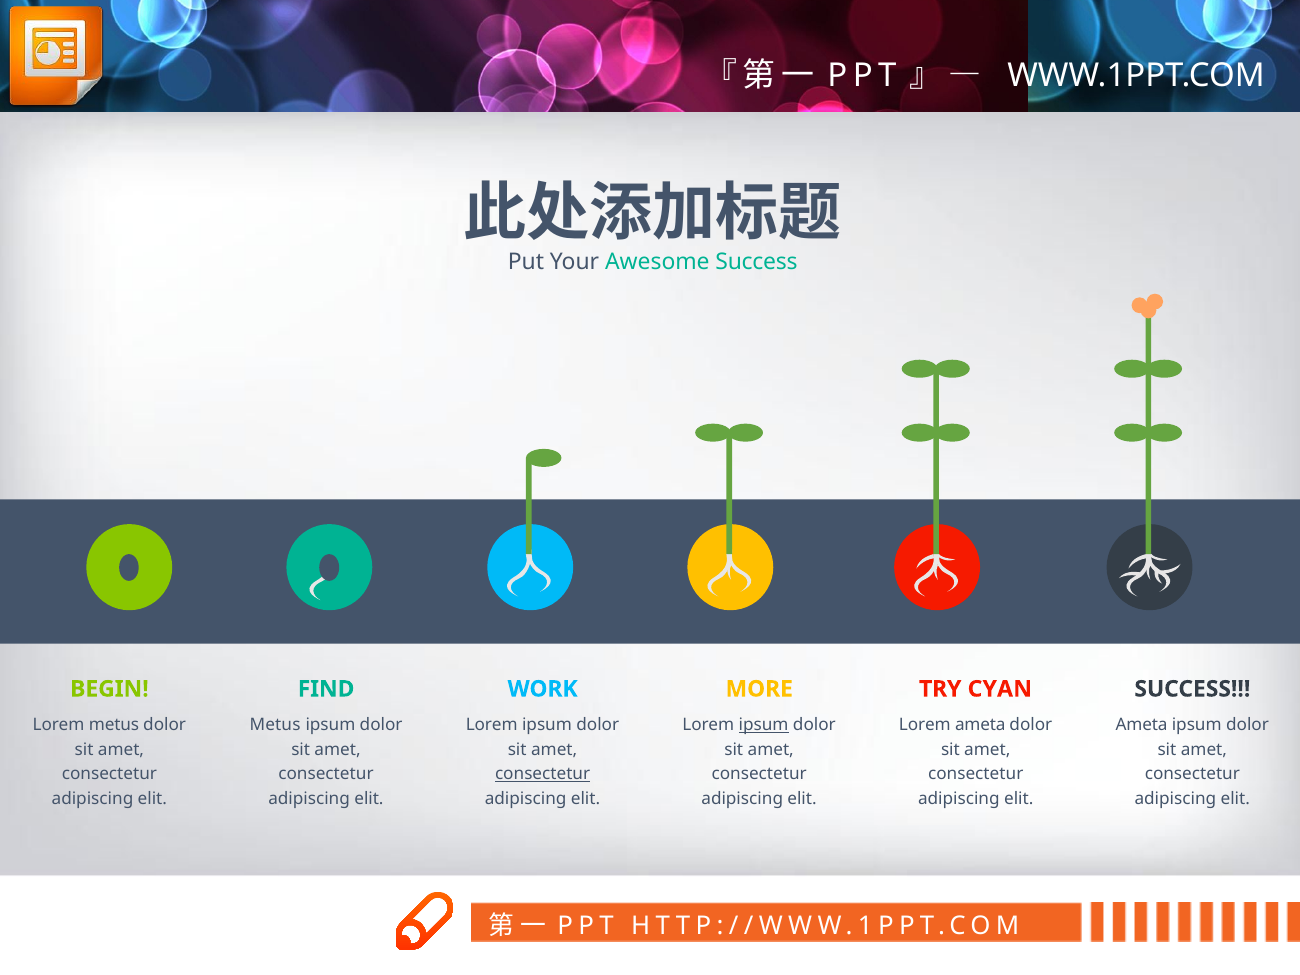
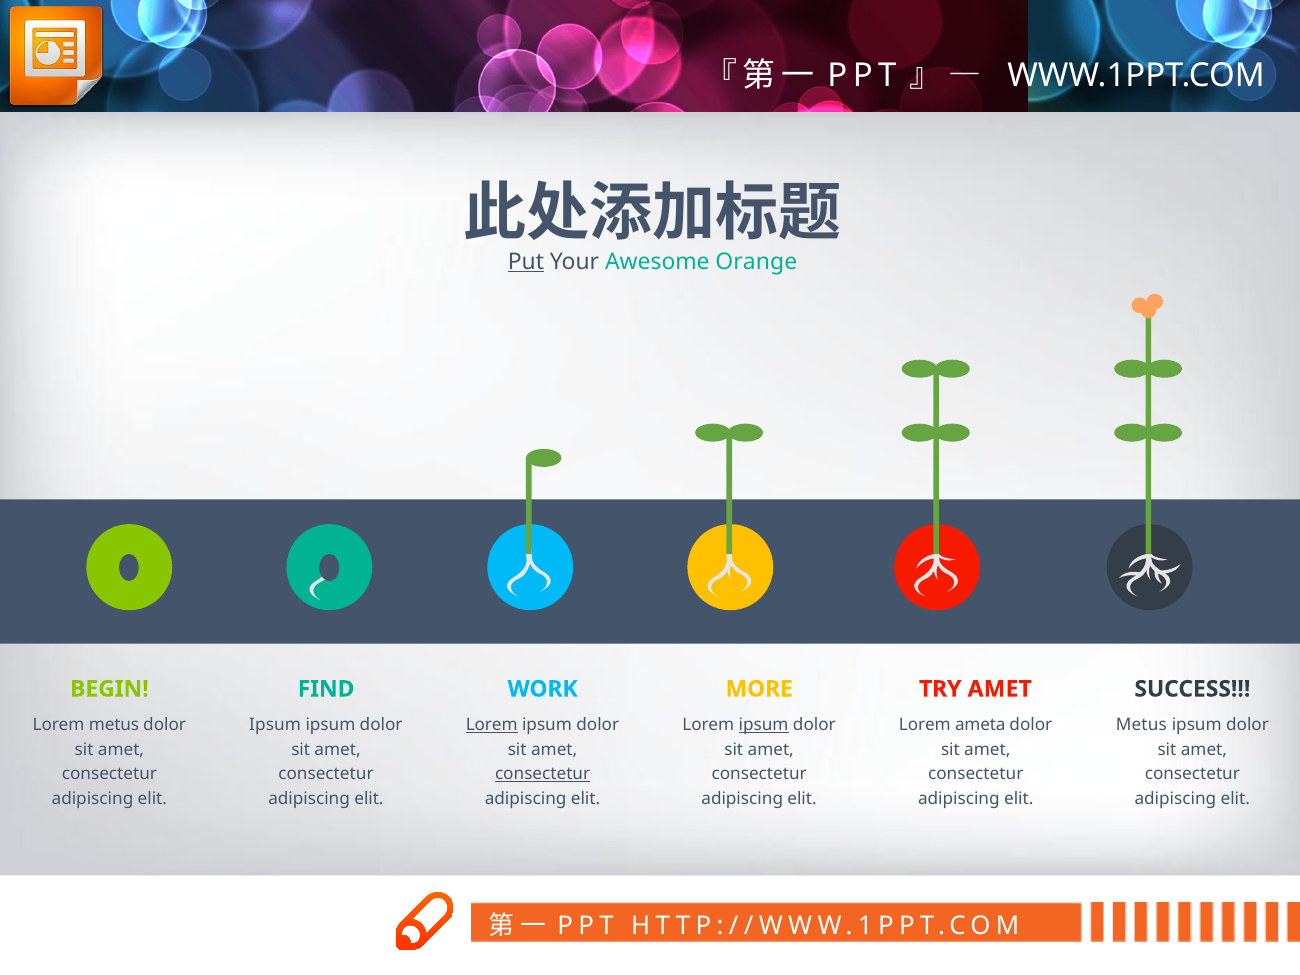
Put underline: none -> present (526, 262)
Awesome Success: Success -> Orange (756, 262)
TRY CYAN: CYAN -> AMET (1000, 689)
Metus: Metus -> Ipsum (275, 725)
Lorem underline: none -> present (492, 725)
Ameta: Ameta -> Metus (1141, 725)
